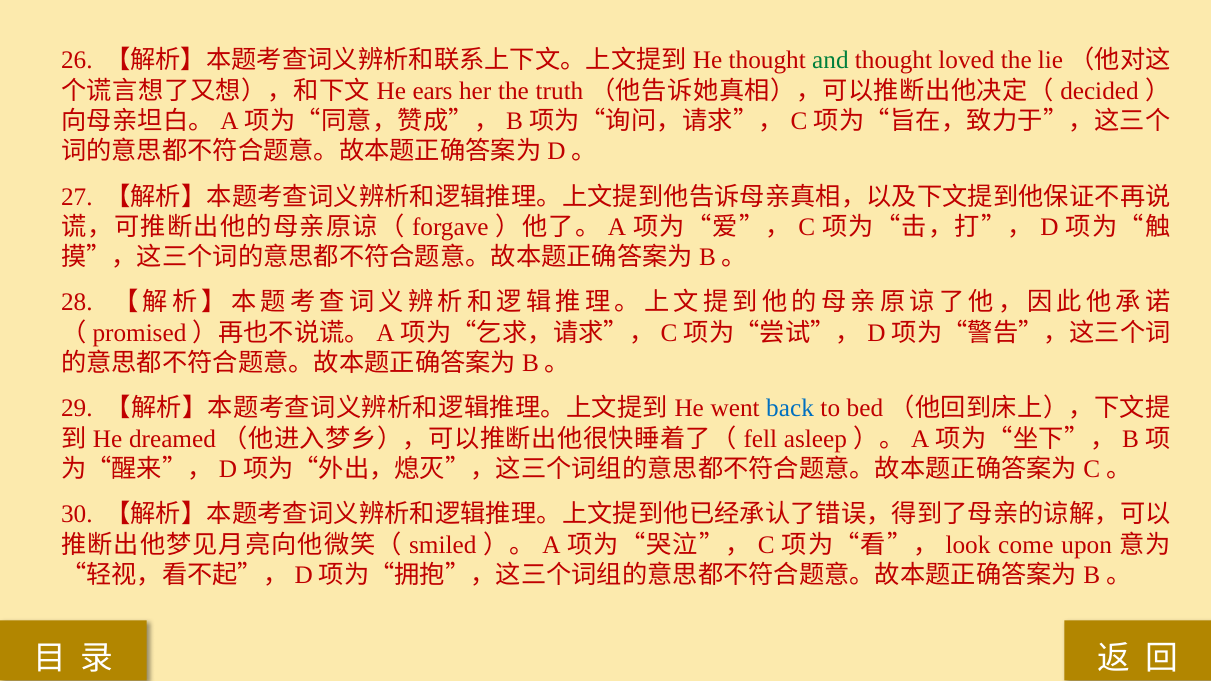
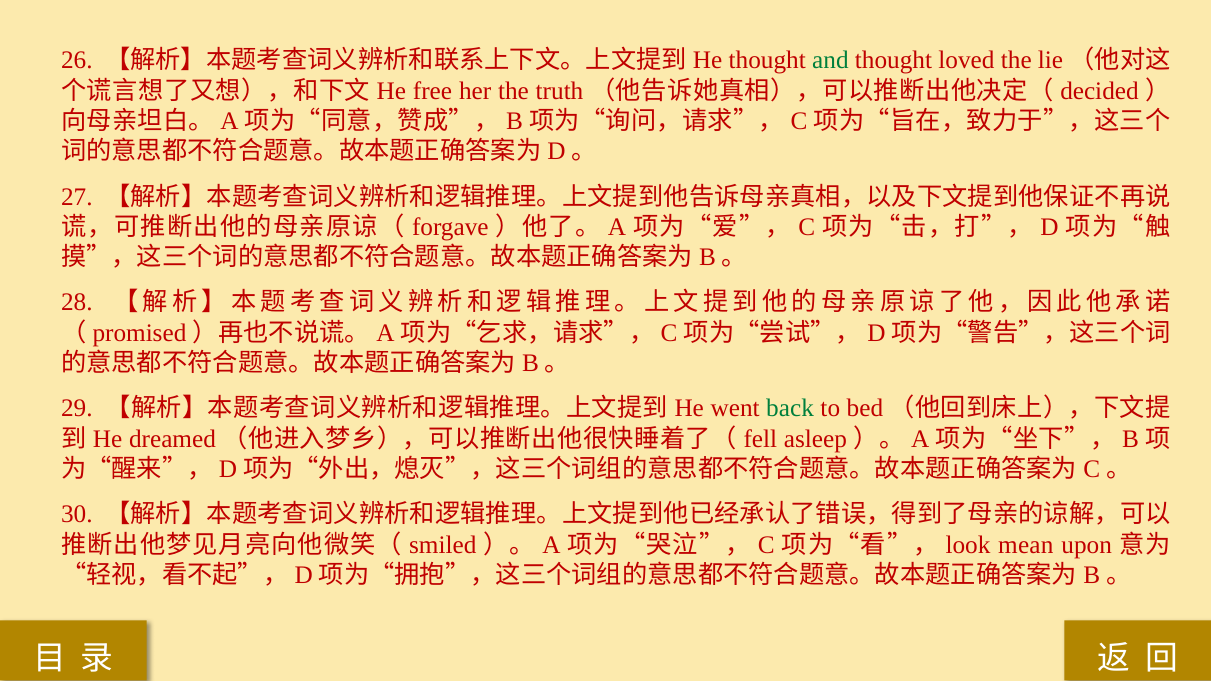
ears: ears -> free (433, 91)
back colour: blue -> green (790, 409)
come: come -> mean (1026, 545)
